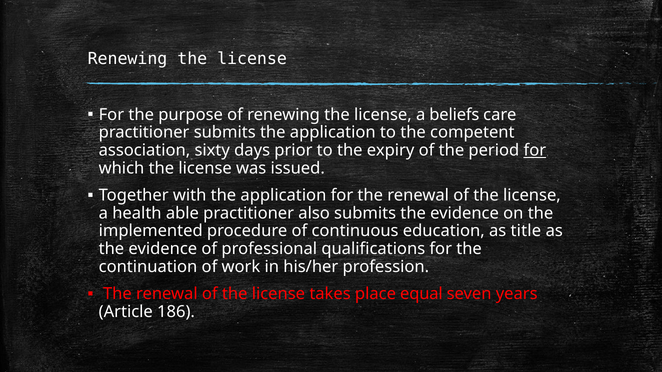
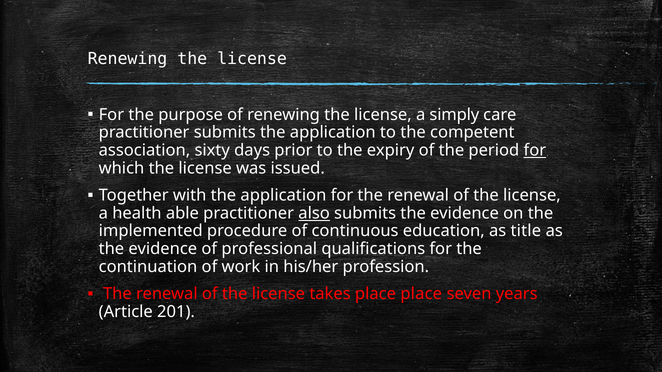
beliefs: beliefs -> simply (454, 115)
also underline: none -> present (314, 213)
place equal: equal -> place (421, 294)
186: 186 -> 201 (176, 312)
